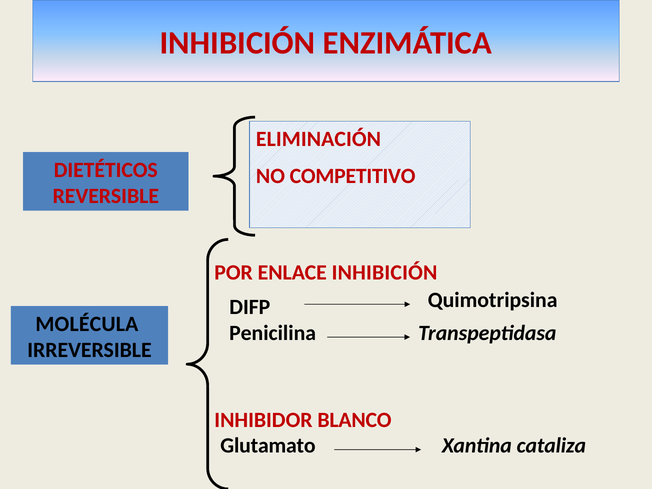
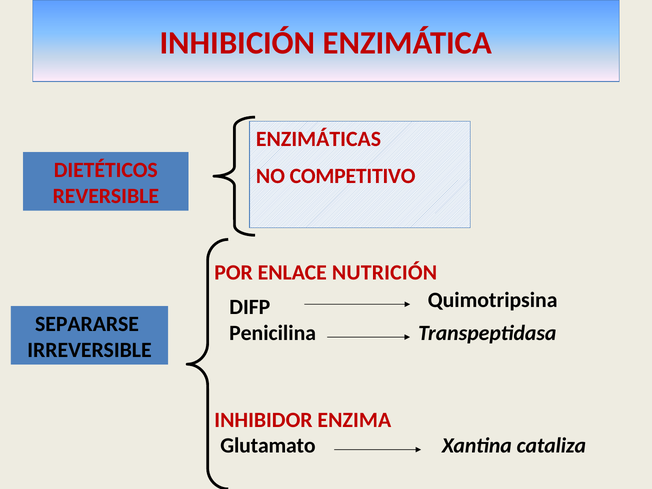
ELIMINACIÓN: ELIMINACIÓN -> ENZIMÁTICAS (319, 139)
ENLACE INHIBICIÓN: INHIBICIÓN -> NUTRICIÓN (385, 273)
MOLÉCULA: MOLÉCULA -> SEPARARSE (87, 324)
BLANCO: BLANCO -> ENZIMA (354, 420)
